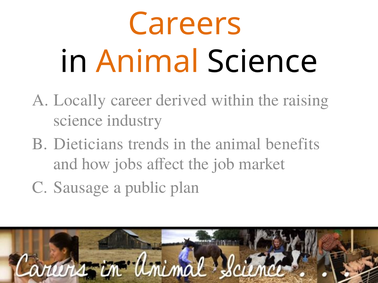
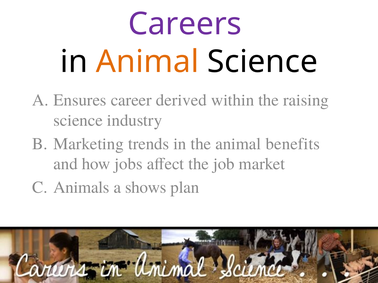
Careers colour: orange -> purple (185, 24)
Locally: Locally -> Ensures (80, 100)
Dieticians: Dieticians -> Marketing (89, 144)
Sausage: Sausage -> Animals (81, 188)
public: public -> shows (146, 188)
